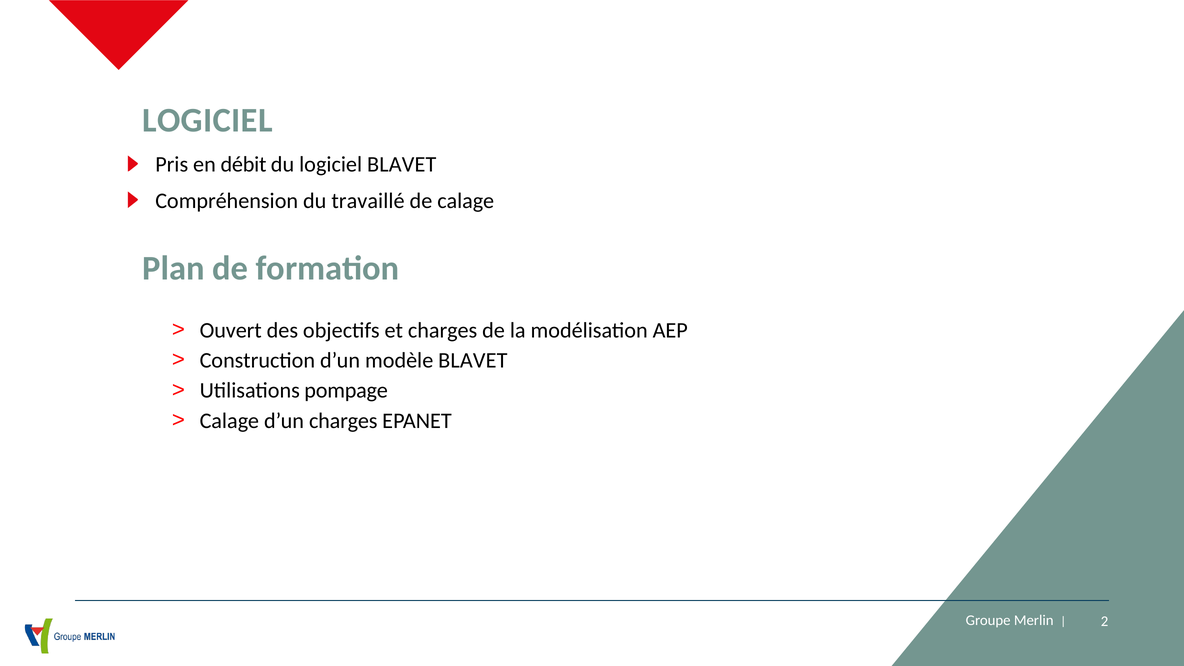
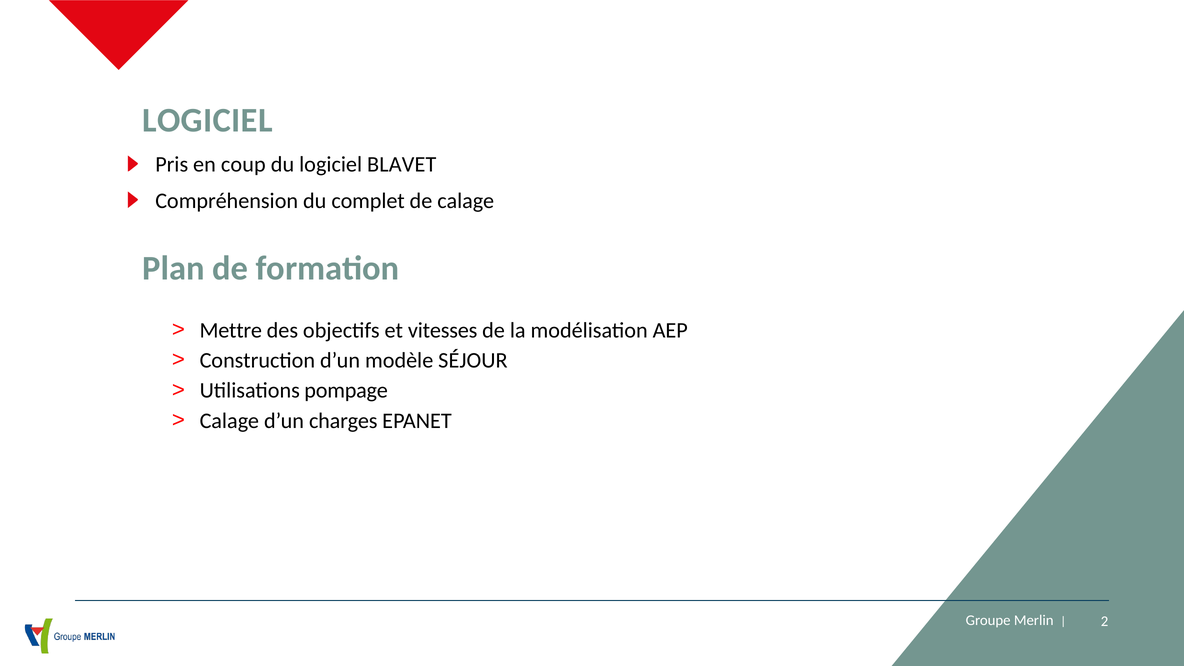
débit: débit -> coup (243, 165)
travaillé: travaillé -> complet (368, 201)
Ouvert: Ouvert -> Mettre (231, 330)
et charges: charges -> vitesses (443, 330)
modèle BLAVET: BLAVET -> SÉJOUR (473, 360)
